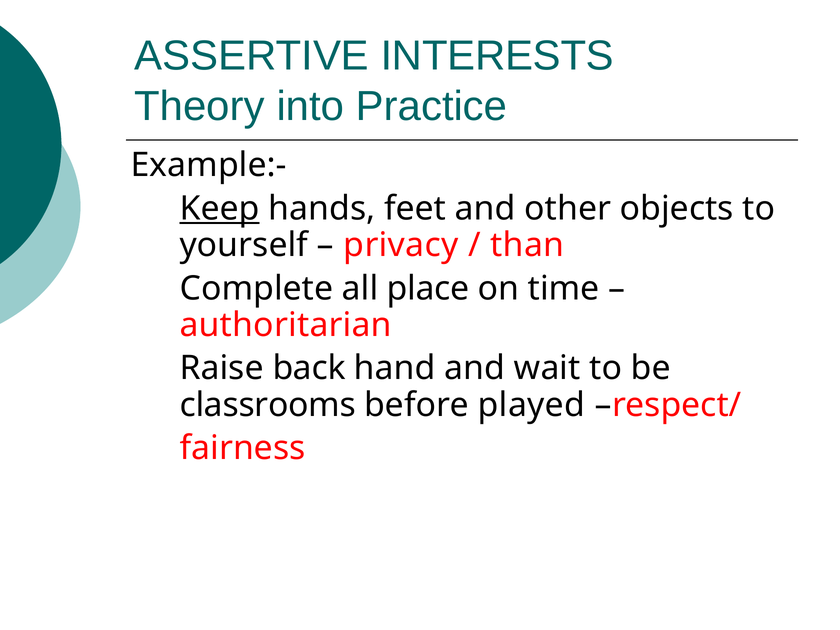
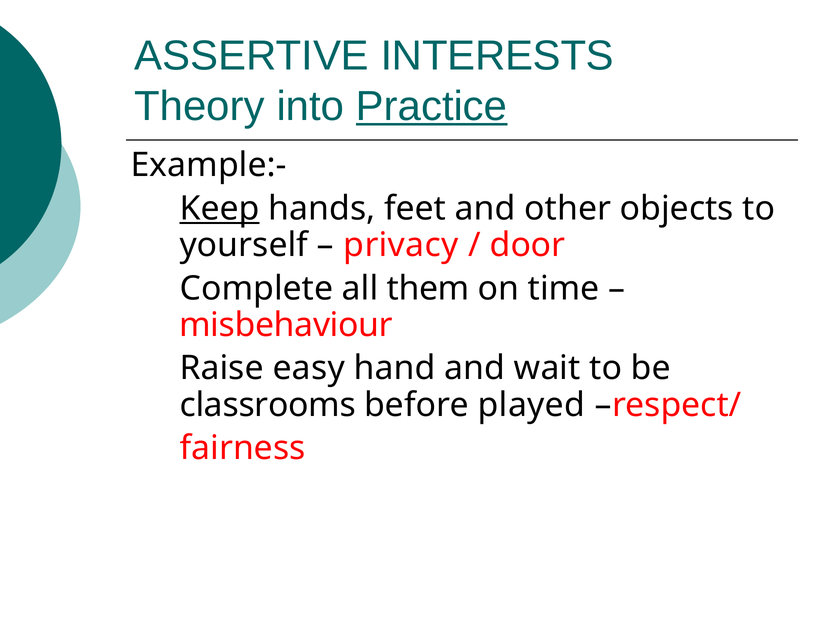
Practice underline: none -> present (432, 106)
than: than -> door (528, 245)
place: place -> them (428, 288)
authoritarian: authoritarian -> misbehaviour (286, 325)
back: back -> easy (309, 368)
